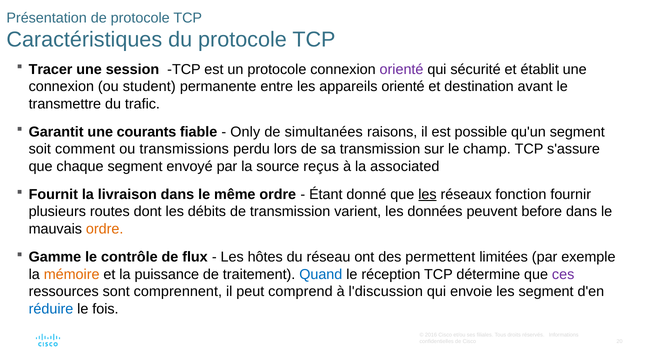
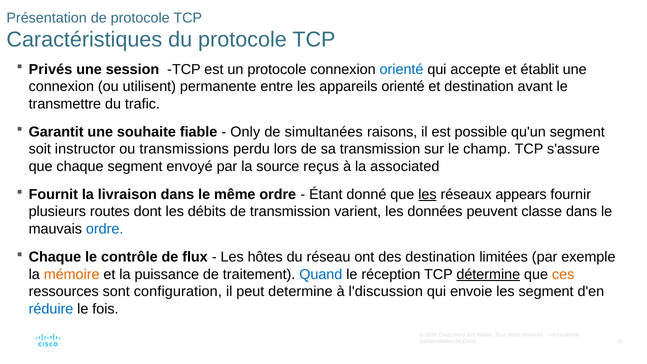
Tracer: Tracer -> Privés (50, 69)
orienté colour: purple -> blue (402, 69)
sécurité: sécurité -> accepte (476, 69)
student: student -> utilisent (149, 87)
courants: courants -> souhaite (146, 132)
comment: comment -> instructor (85, 149)
fonction: fonction -> appears (521, 194)
before: before -> classe (542, 212)
ordre colour: orange -> blue (105, 229)
Gamme: Gamme -> Chaque (55, 257)
des permettent: permettent -> destination (440, 257)
détermine underline: none -> present (488, 274)
ces colour: purple -> orange (563, 274)
comprennent: comprennent -> configuration (178, 291)
comprend: comprend -> determine (300, 291)
